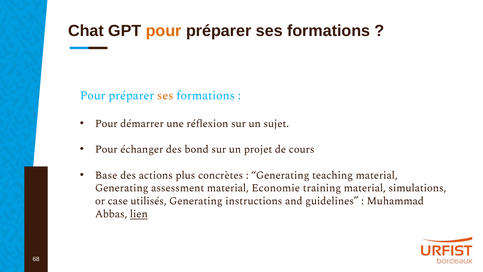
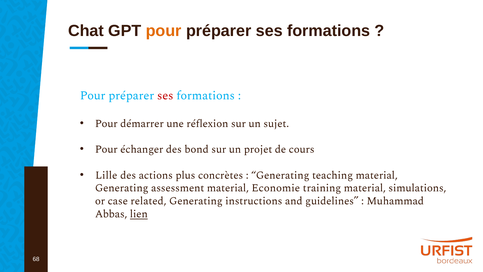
ses colour: orange -> red (165, 95)
Base: Base -> Lille (106, 175)
utilisés: utilisés -> related (148, 201)
